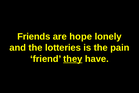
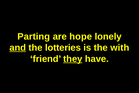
Friends: Friends -> Parting (34, 37)
and underline: none -> present (18, 48)
pain: pain -> with (120, 48)
